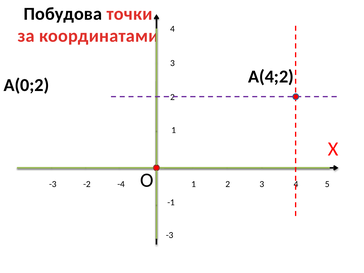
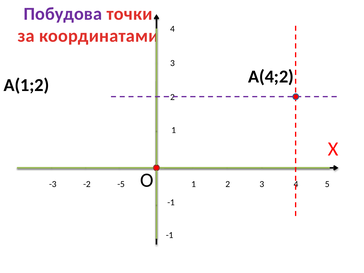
Побудова colour: black -> purple (63, 14)
А(0;2: А(0;2 -> А(1;2 (26, 85)
-4: -4 -> -5 (121, 184)
-3: -3 -> -1 (170, 235)
